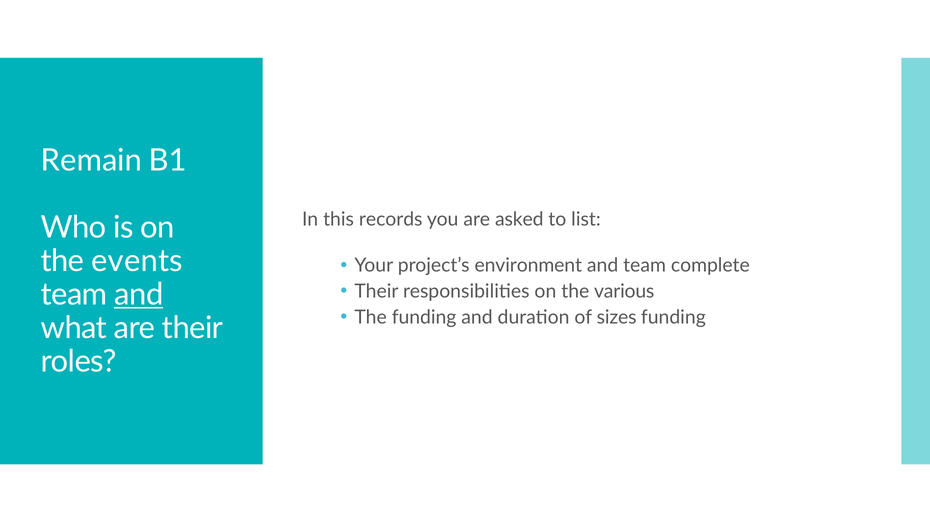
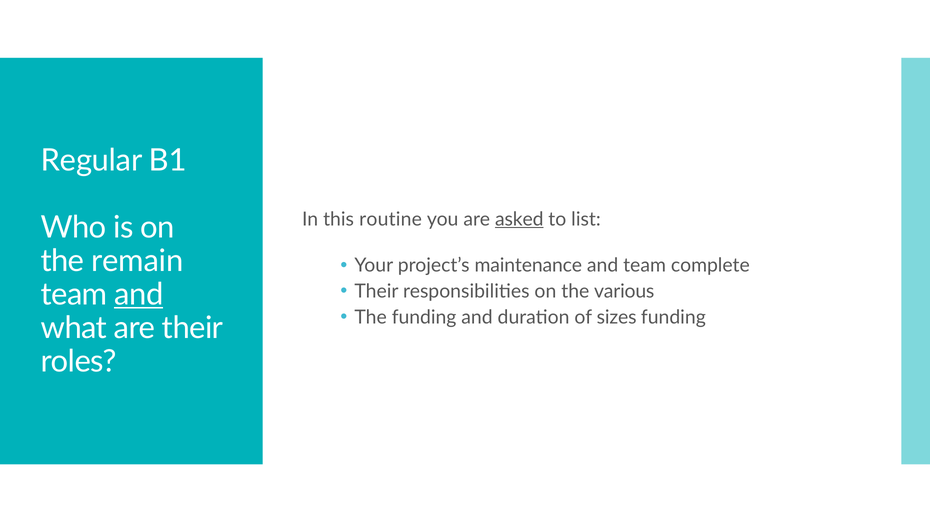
Remain: Remain -> Regular (92, 161)
records: records -> routine (391, 219)
asked underline: none -> present (519, 219)
events: events -> remain (137, 261)
environment: environment -> maintenance (528, 266)
